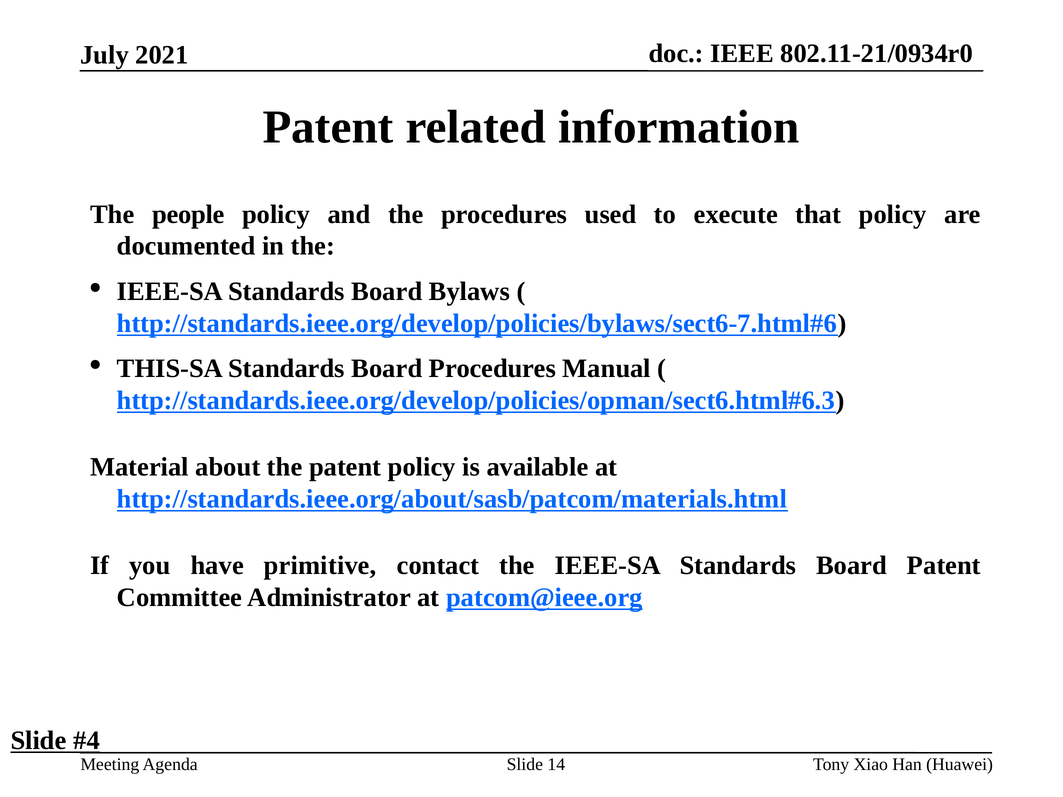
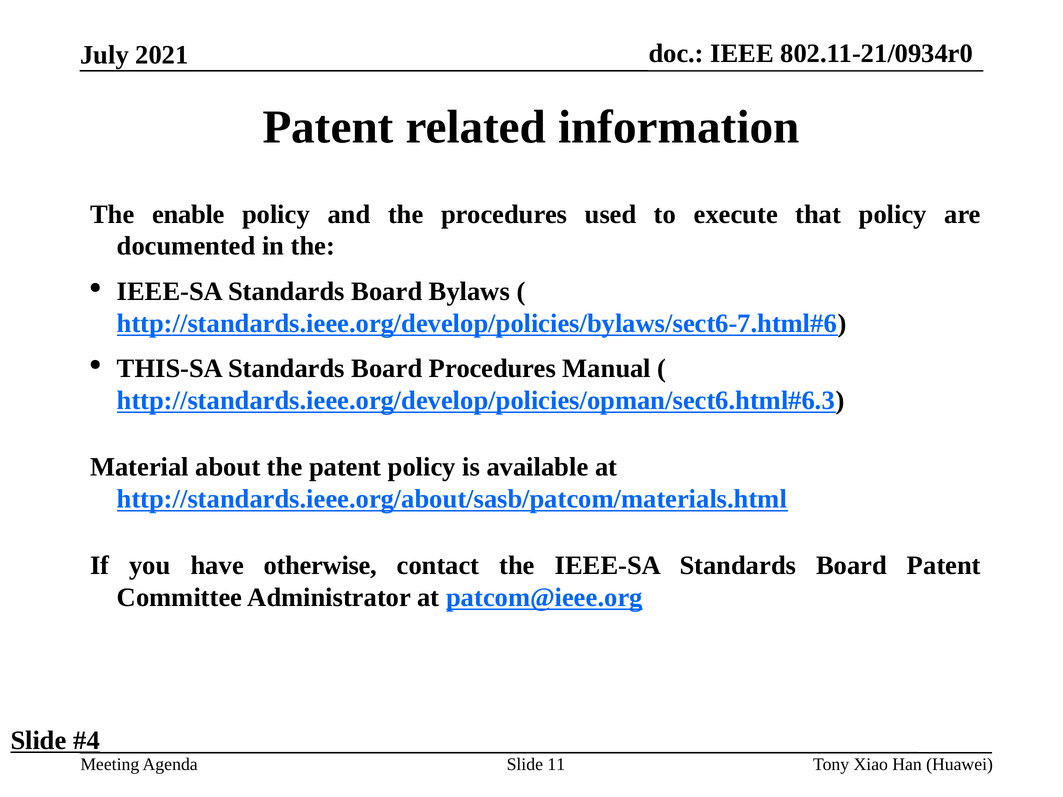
people: people -> enable (188, 214)
primitive: primitive -> otherwise (320, 566)
14: 14 -> 11 (556, 765)
